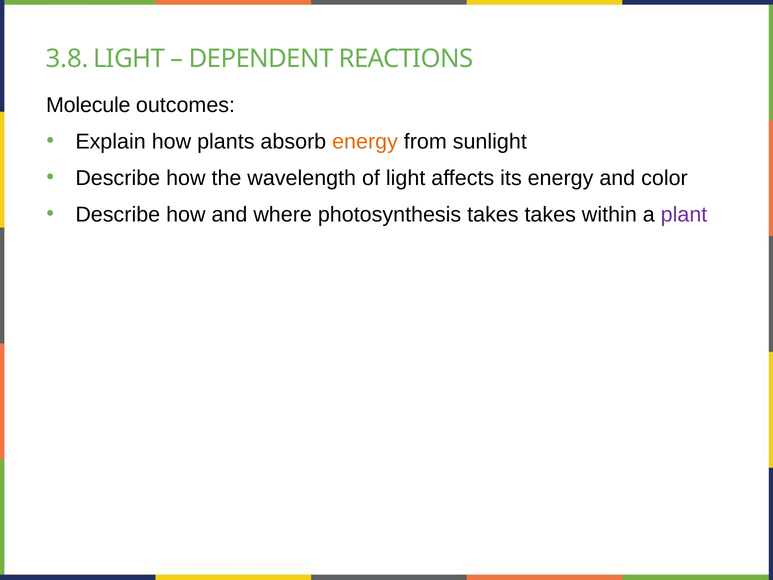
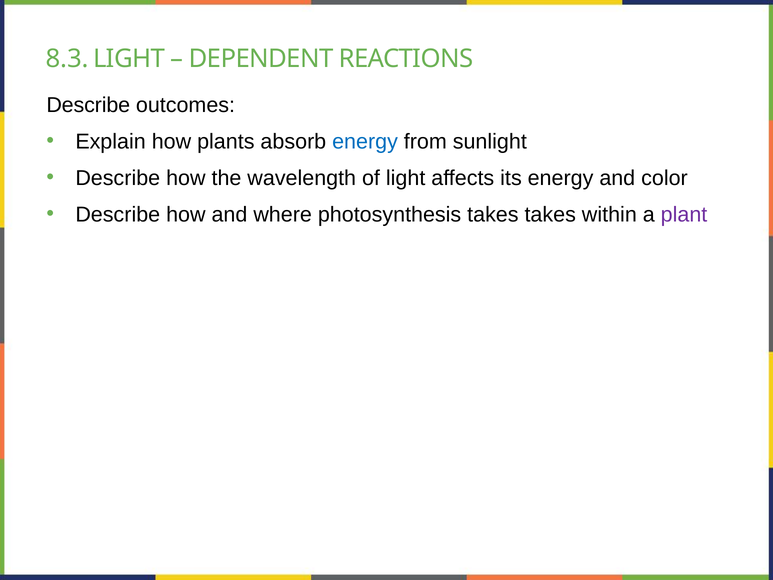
3.8: 3.8 -> 8.3 (67, 59)
Molecule: Molecule -> Describe (88, 105)
energy colour: orange -> blue (365, 141)
